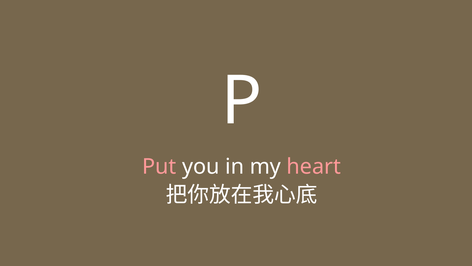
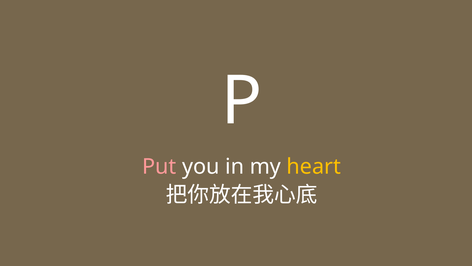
heart colour: pink -> yellow (314, 166)
